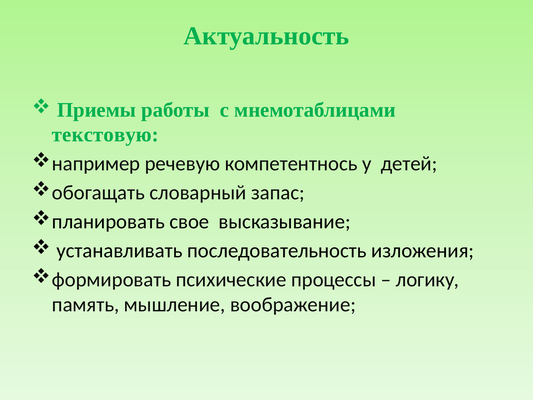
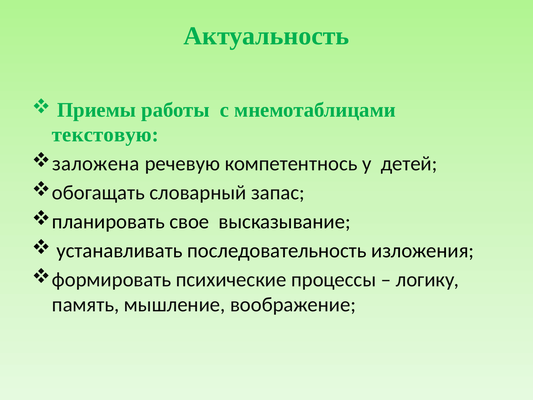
например: например -> заложена (96, 164)
